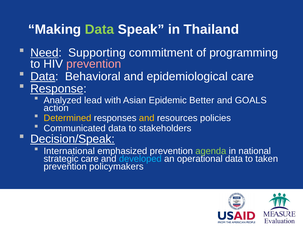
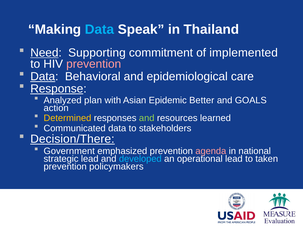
Data colour: light green -> light blue (100, 29)
programming: programming -> implemented (244, 53)
lead: lead -> plan (93, 100)
and colour: yellow -> light green (147, 118)
policies: policies -> learned (215, 118)
Decision/Speak: Decision/Speak -> Decision/There (72, 139)
International: International -> Government (69, 151)
agenda colour: light green -> pink (211, 151)
strategic care: care -> lead (90, 159)
operational data: data -> lead (234, 159)
